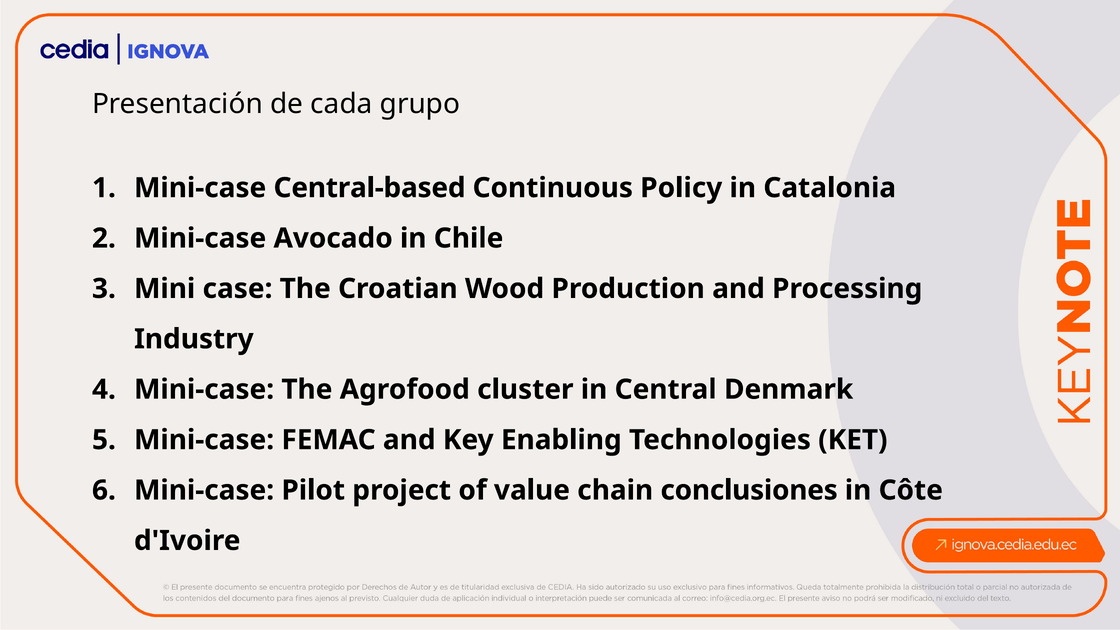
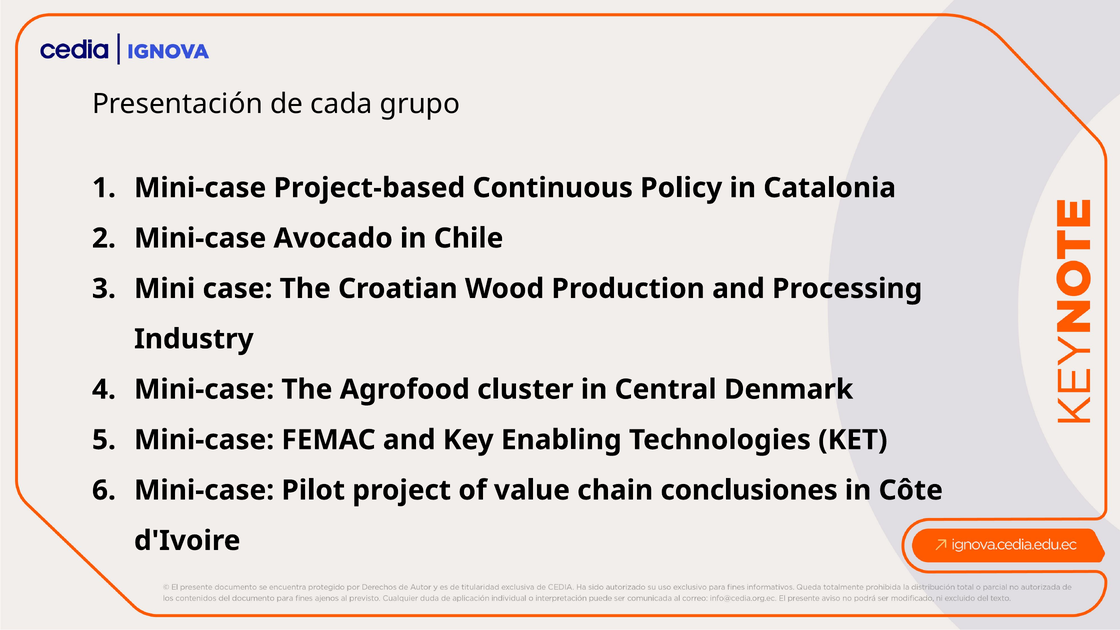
Central-based: Central-based -> Project-based (369, 188)
